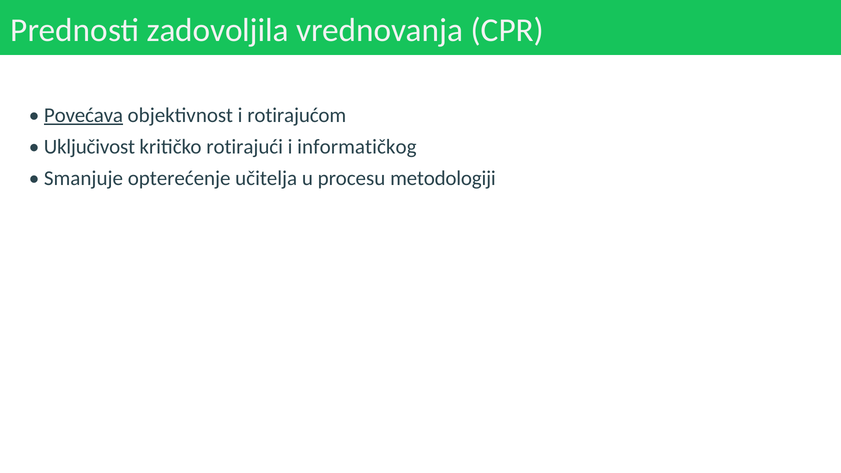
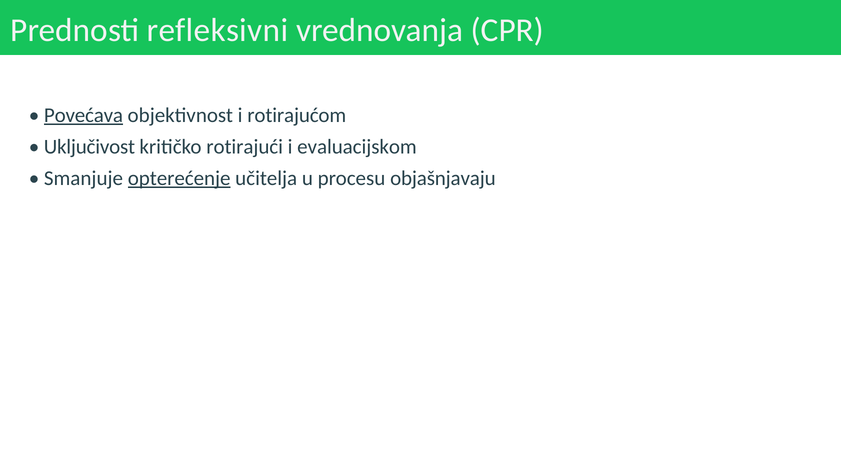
zadovoljila: zadovoljila -> refleksivni (217, 30)
informatičkog: informatičkog -> evaluacijskom (357, 147)
opterećenje underline: none -> present (179, 178)
metodologiji: metodologiji -> objašnjavaju (443, 178)
